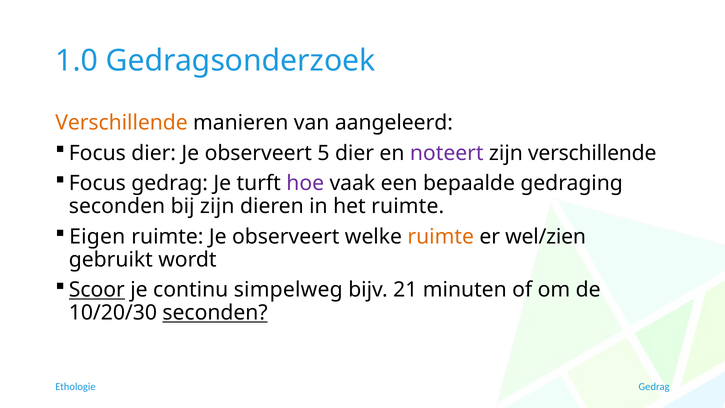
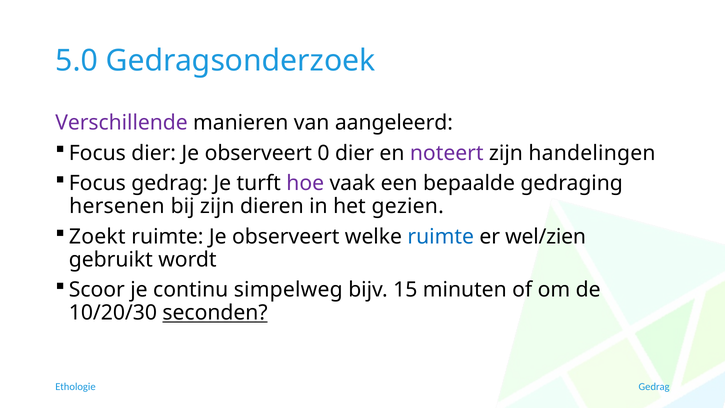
1.0: 1.0 -> 5.0 (77, 61)
Verschillende colour: orange -> purple (121, 123)
5: 5 -> 0 (324, 153)
zijn verschillende: verschillende -> handelingen (592, 153)
seconden: seconden -> hersenen (117, 206)
het ruimte: ruimte -> gezien (408, 206)
Eigen: Eigen -> Zoekt (97, 237)
ruimte colour: orange -> blue (441, 237)
Scoor underline: present -> none (97, 290)
21: 21 -> 15 (405, 290)
